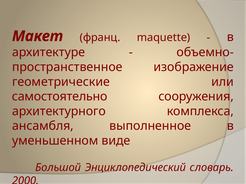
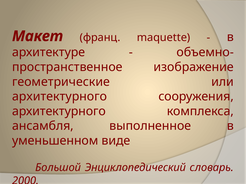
самостоятельно: самостоятельно -> архитектурного (60, 97)
